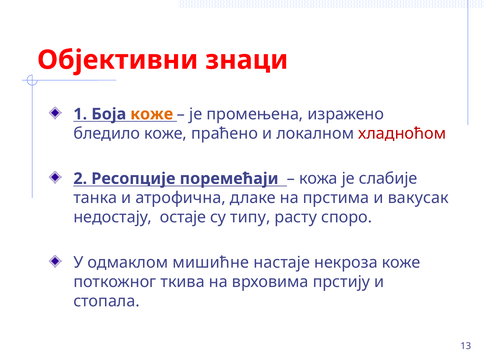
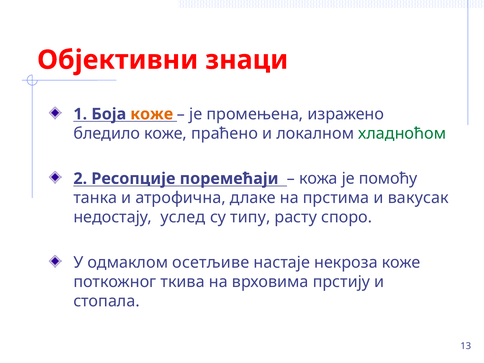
хладноћом colour: red -> green (402, 133)
слабије: слабије -> помоћу (388, 179)
остаје: остаје -> услед (183, 217)
мишићне: мишићне -> осетљиве (211, 262)
